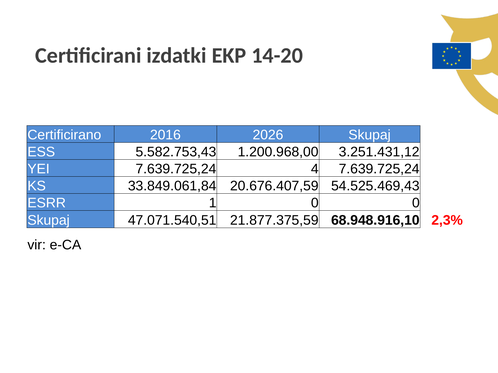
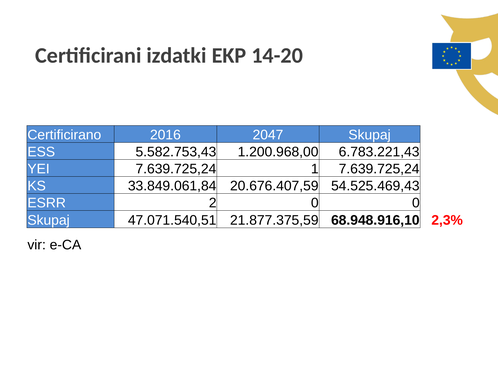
2026: 2026 -> 2047 (268, 135)
3.251.431,12: 3.251.431,12 -> 6.783.221,43 (379, 152)
4: 4 -> 1 (315, 169)
1: 1 -> 2 (213, 203)
